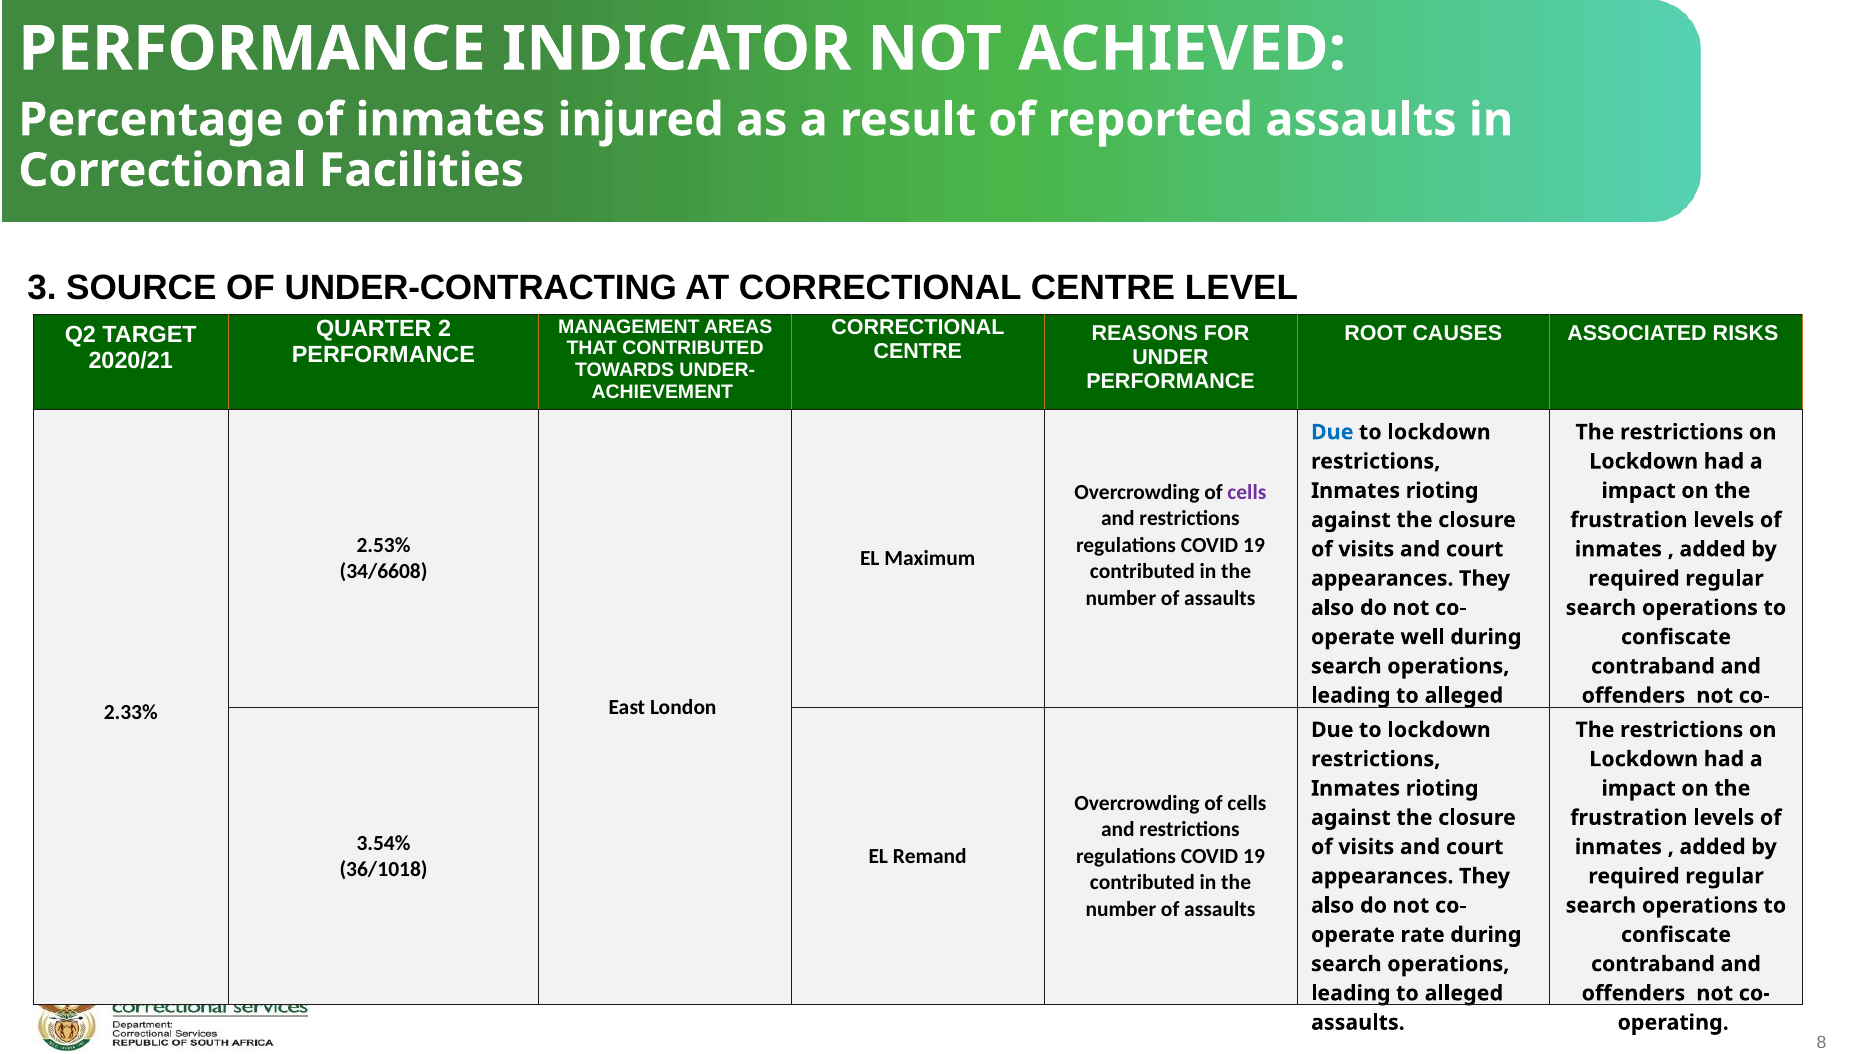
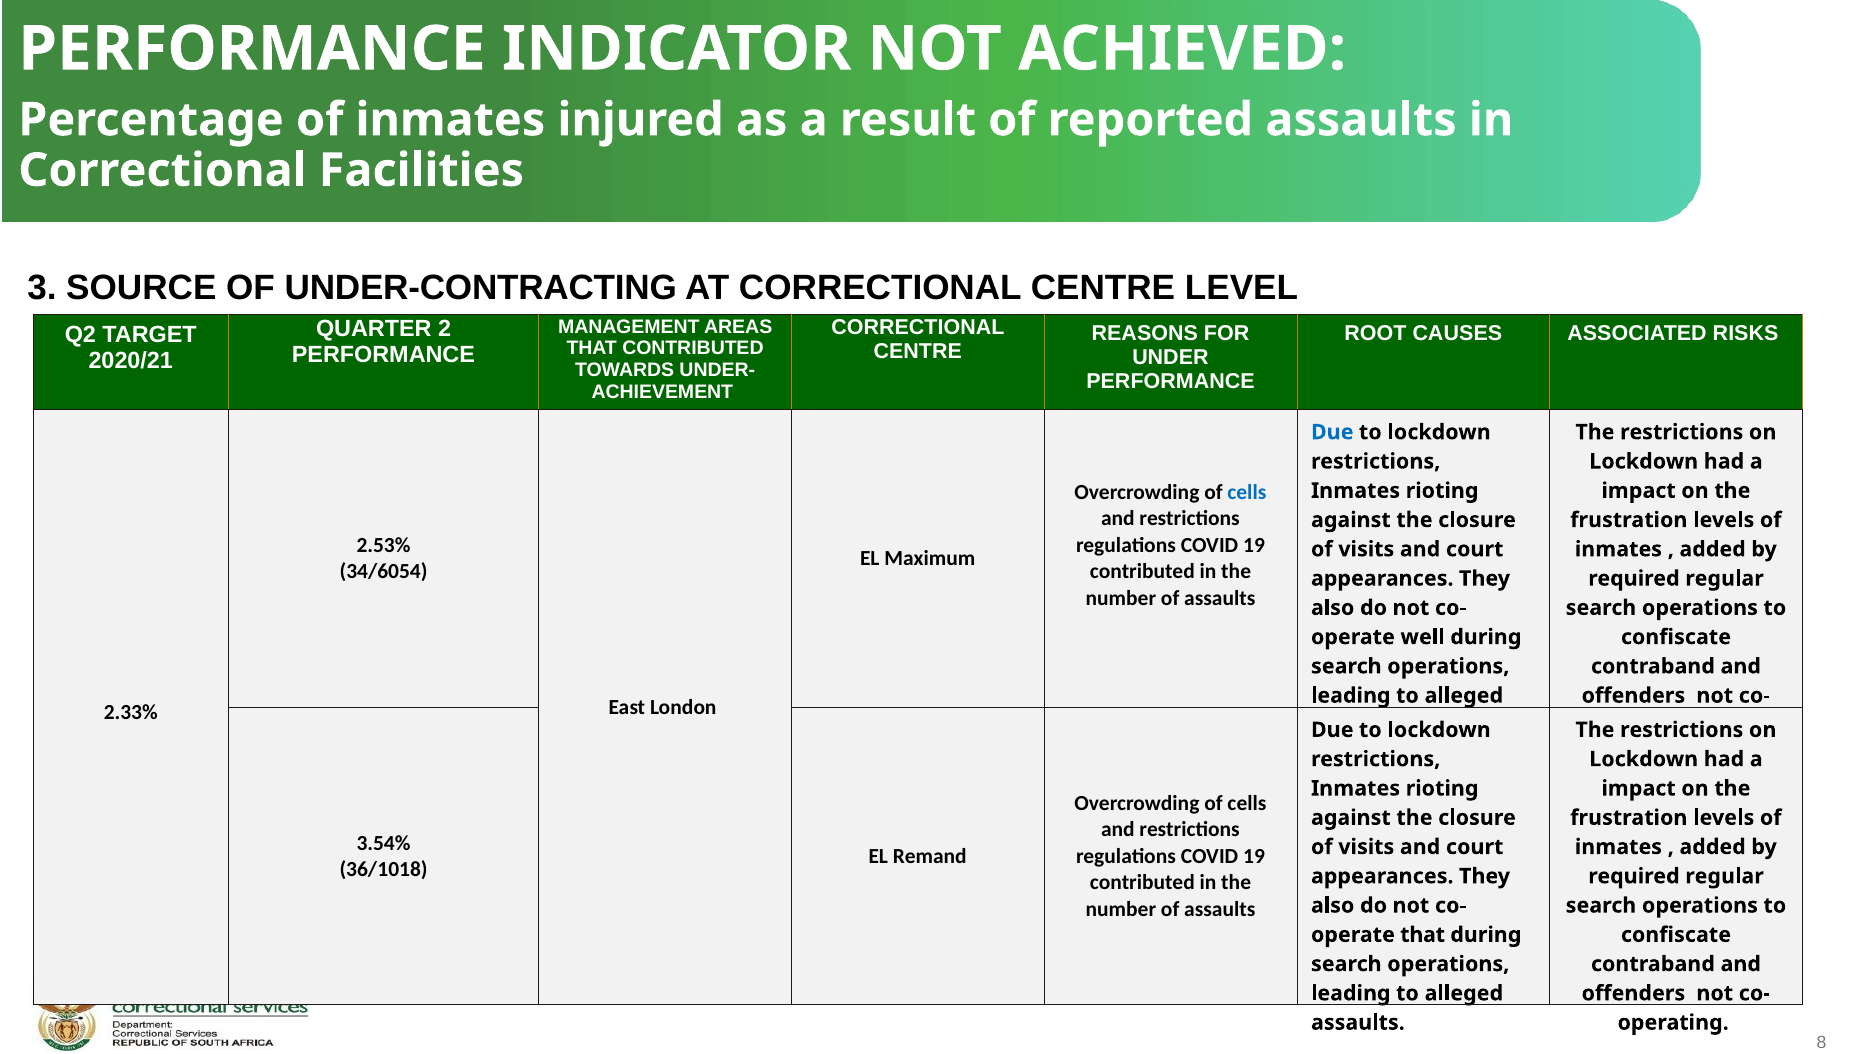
cells colour: purple -> blue (1247, 492)
34/6608: 34/6608 -> 34/6054 (384, 571)
rate: rate -> that (1423, 934)
